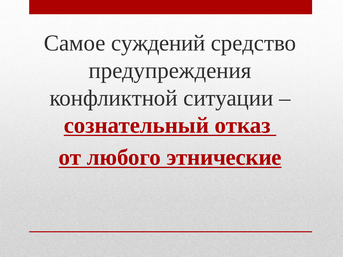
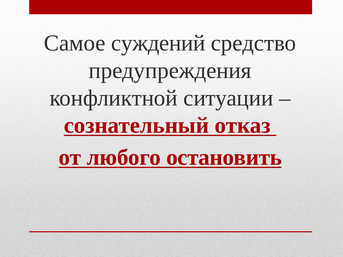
этнические: этнические -> остановить (224, 158)
